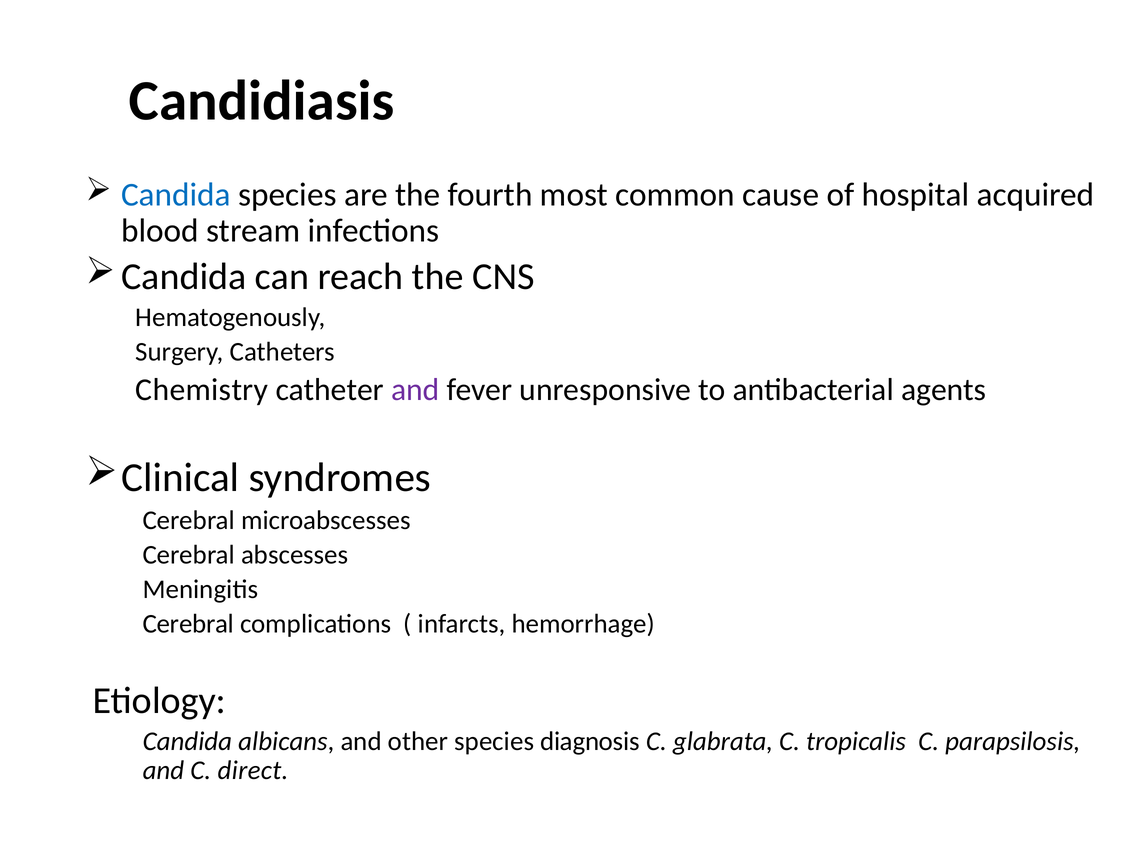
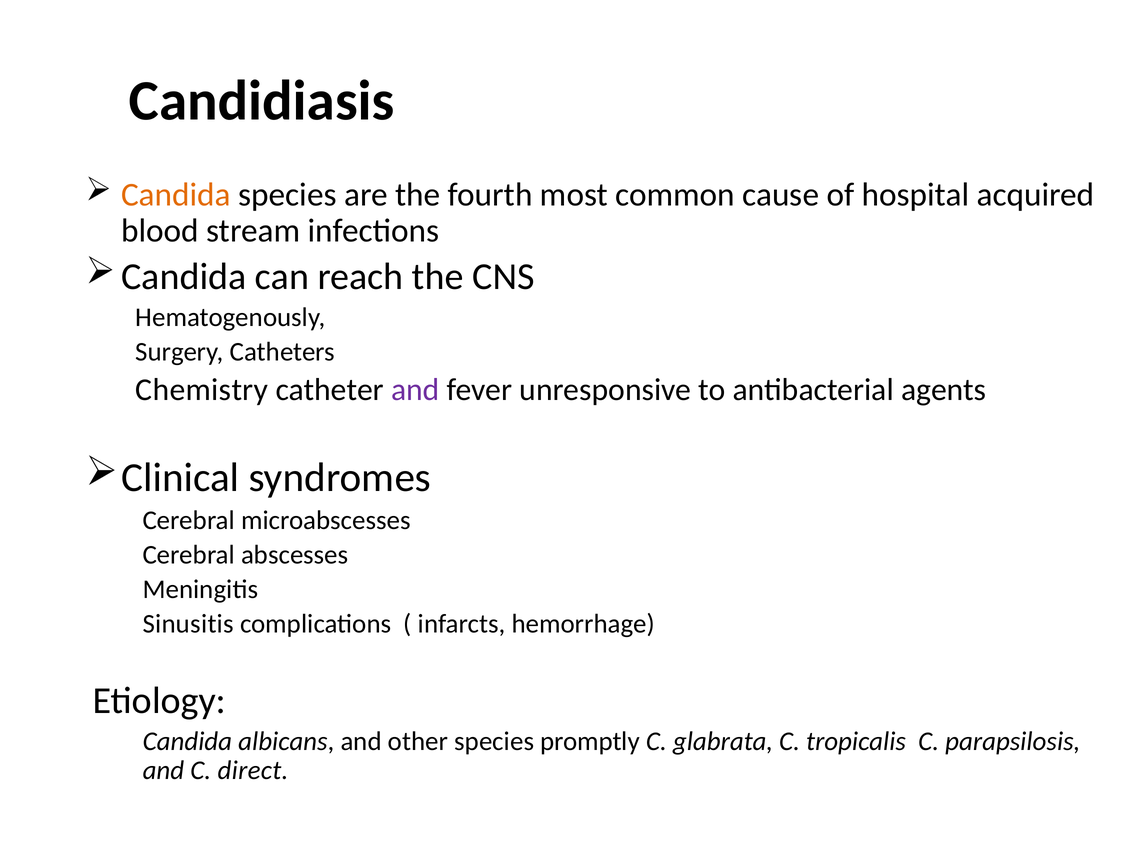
Candida colour: blue -> orange (176, 195)
Cerebral: Cerebral -> Sinusitis (188, 623)
diagnosis: diagnosis -> promptly (590, 741)
